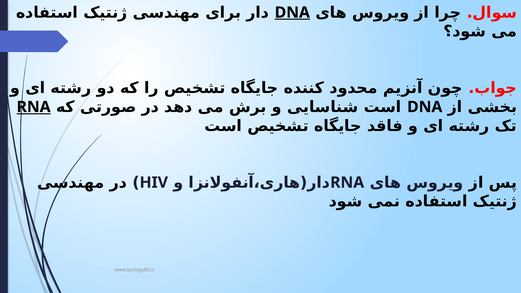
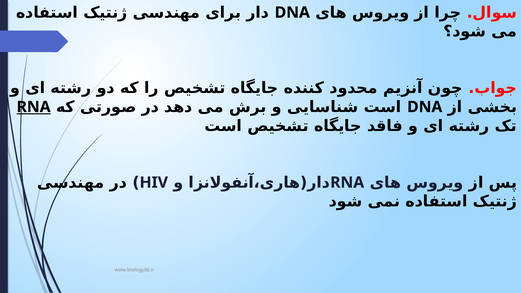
DNA underline: present -> none (292, 12)
